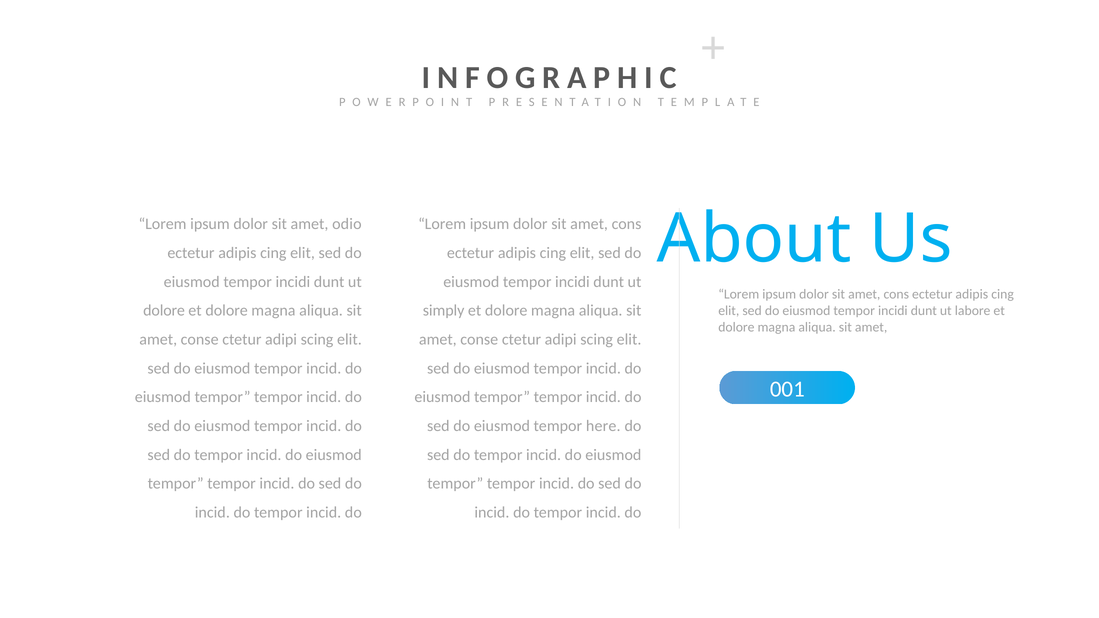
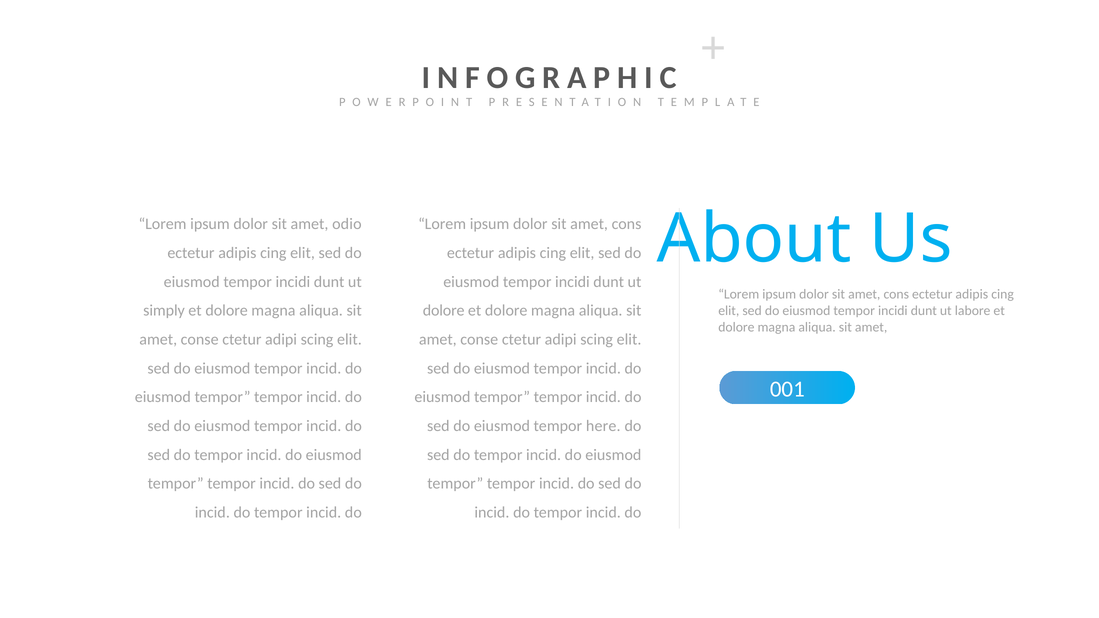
dolore: dolore -> simply (164, 311)
simply: simply -> dolore (444, 311)
